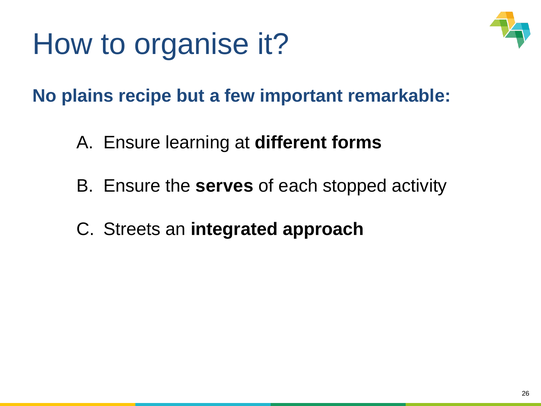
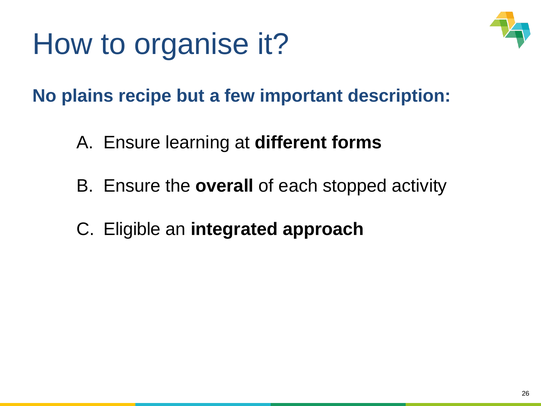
remarkable: remarkable -> description (399, 96)
serves: serves -> overall (225, 186)
Streets: Streets -> Eligible (132, 229)
